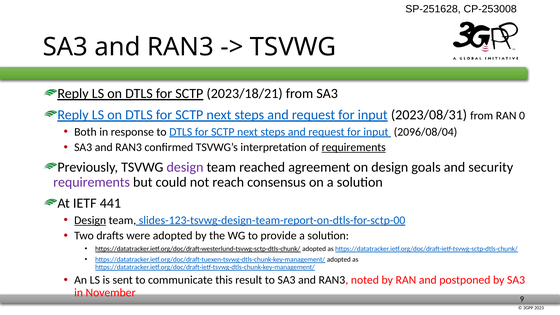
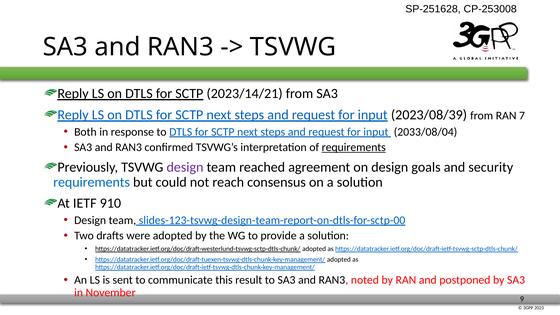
2023/18/21: 2023/18/21 -> 2023/14/21 (245, 94)
2023/08/31: 2023/08/31 -> 2023/08/39 (429, 115)
0: 0 -> 7 (522, 116)
2096/08/04: 2096/08/04 -> 2033/08/04 (426, 132)
requirements colour: purple -> blue (92, 182)
441: 441 -> 910 (110, 203)
Design underline: present -> none (90, 220)
